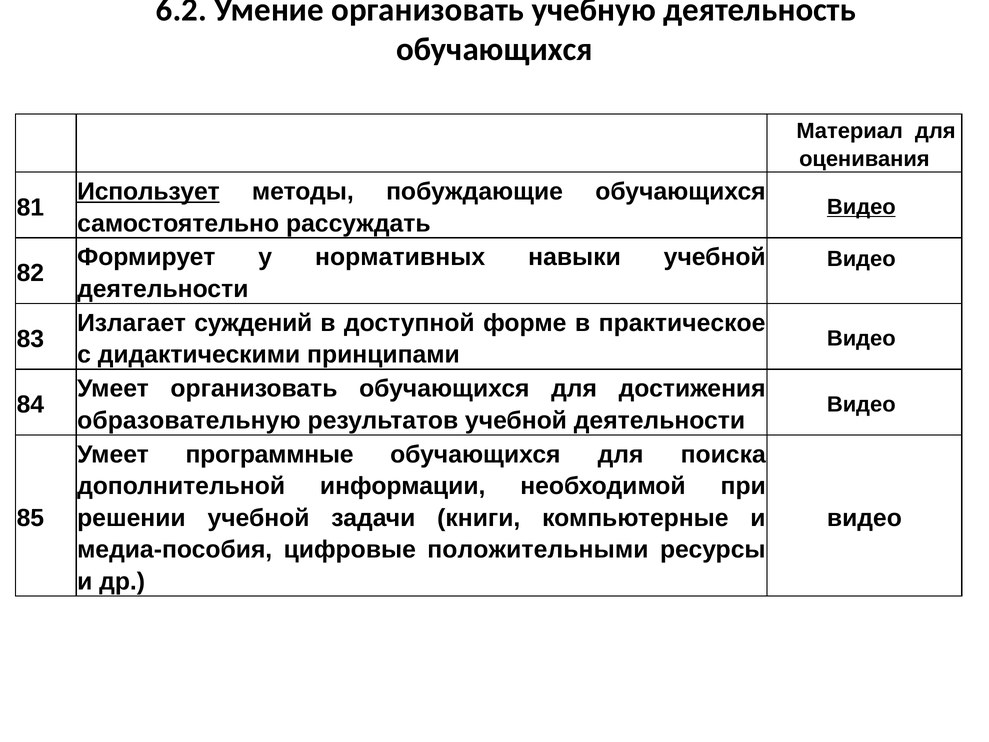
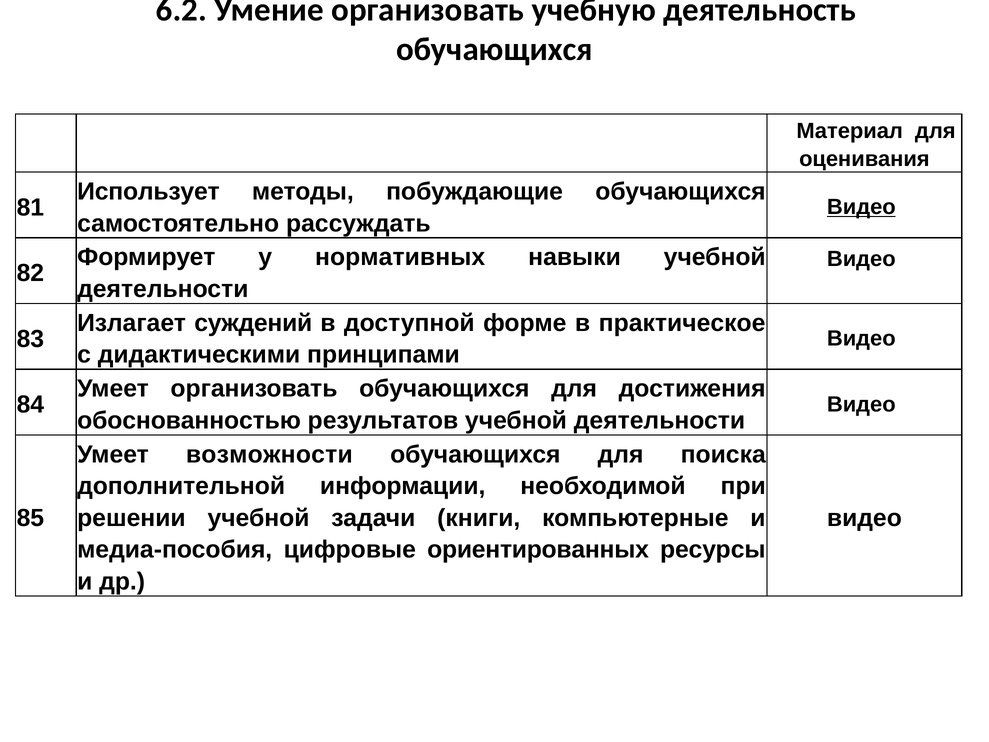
Использует underline: present -> none (148, 191)
образовательную: образовательную -> обоснованностью (189, 420)
программные: программные -> возможности (269, 454)
положительными: положительными -> ориентированных (538, 550)
